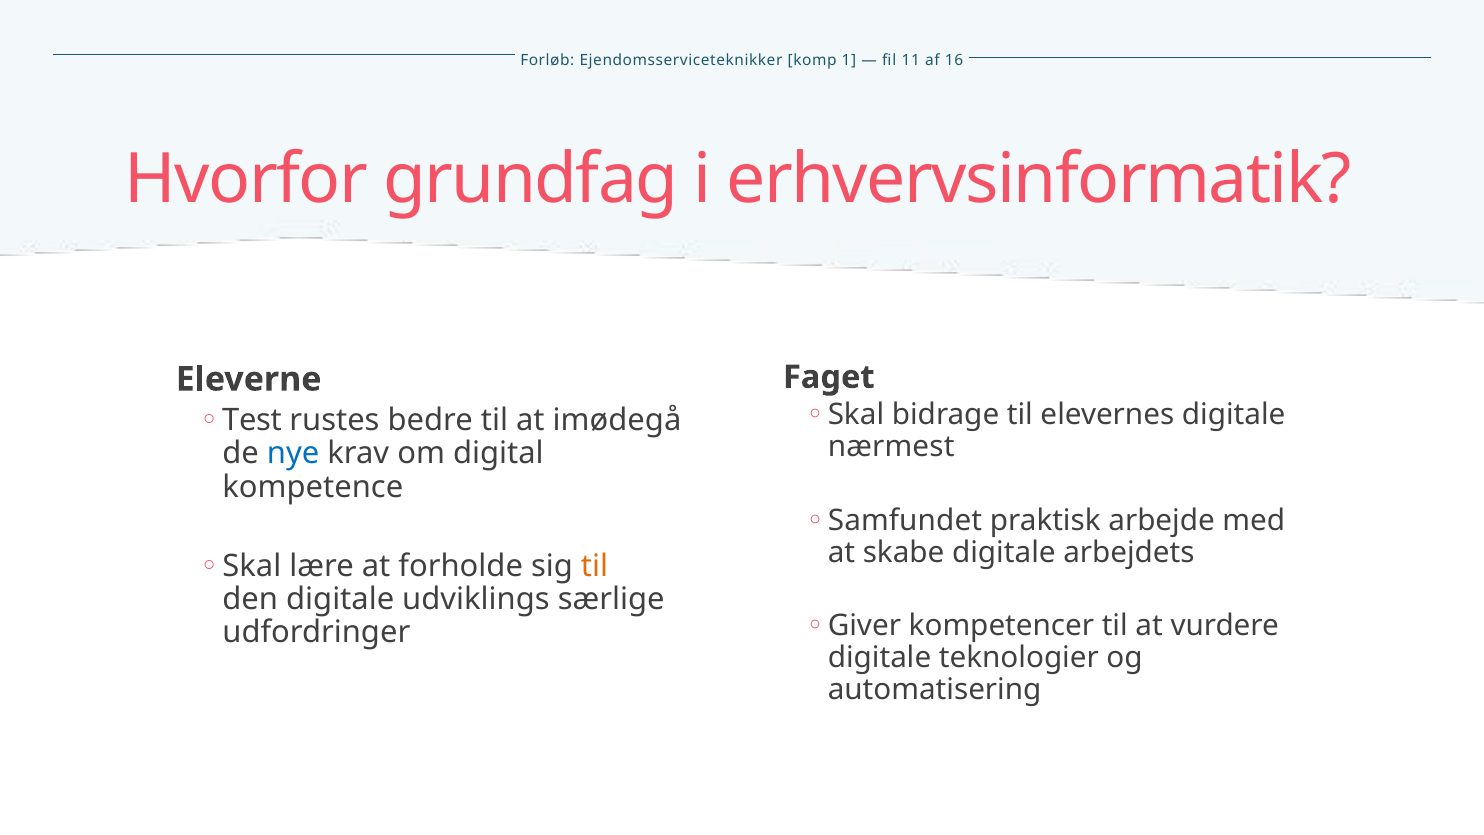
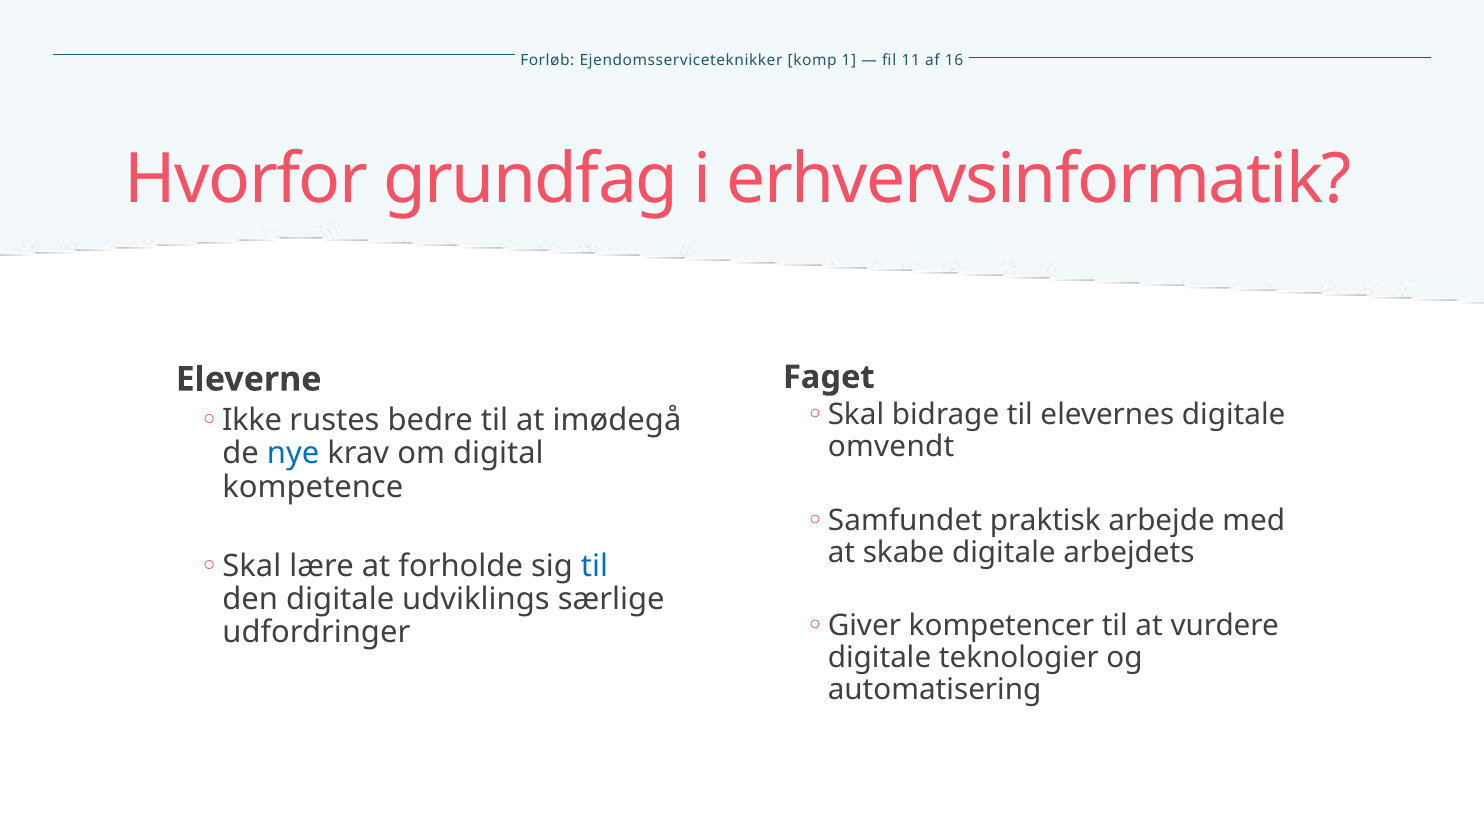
Test: Test -> Ikke (252, 420)
nærmest: nærmest -> omvendt (891, 447)
til colour: orange -> blue (595, 566)
